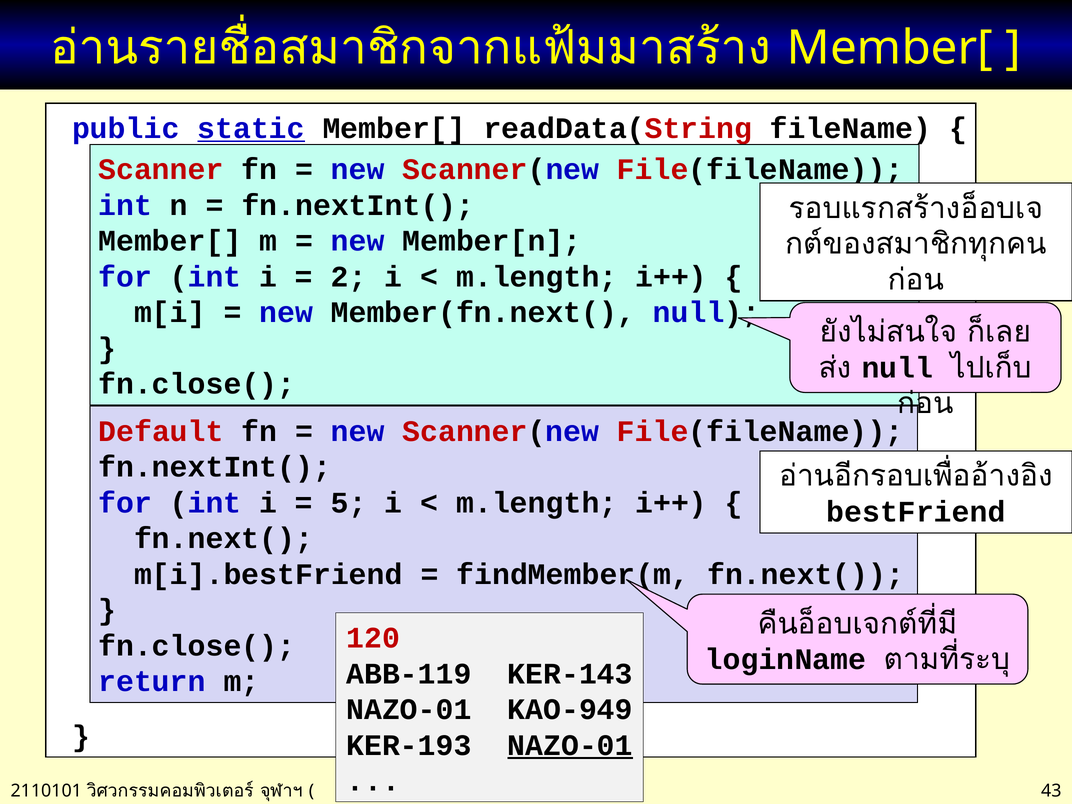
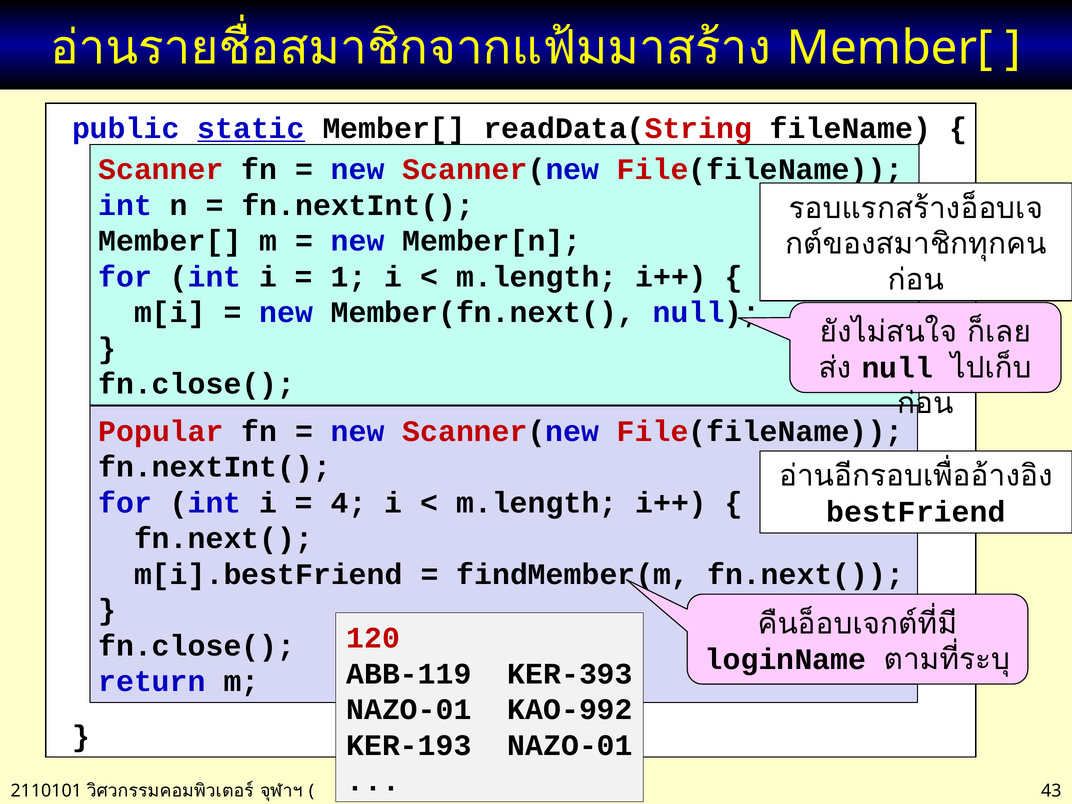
2: 2 -> 1 (349, 277)
Default: Default -> Popular (161, 431)
5: 5 -> 4 (349, 503)
KER-143: KER-143 -> KER-393 (570, 674)
KAO-949: KAO-949 -> KAO-992 (570, 709)
NAZO-01 underline: present -> none (570, 745)
